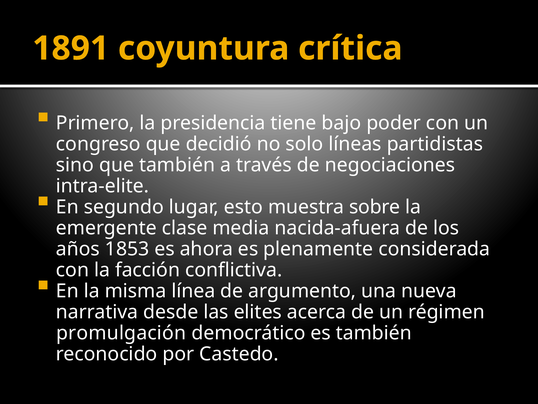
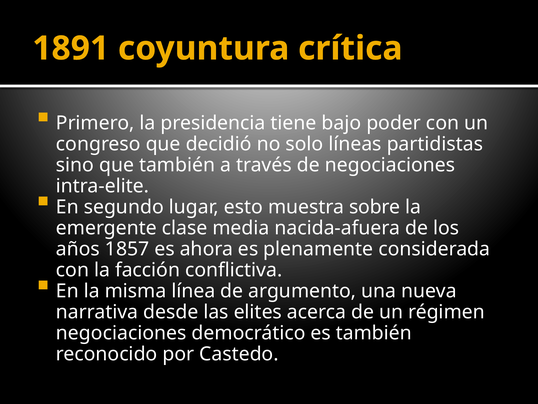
1853: 1853 -> 1857 (127, 249)
promulgación: promulgación -> negociaciones (121, 333)
